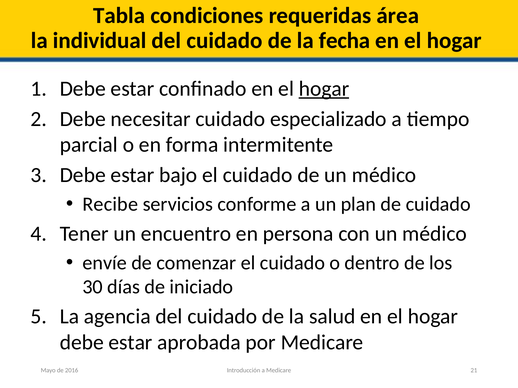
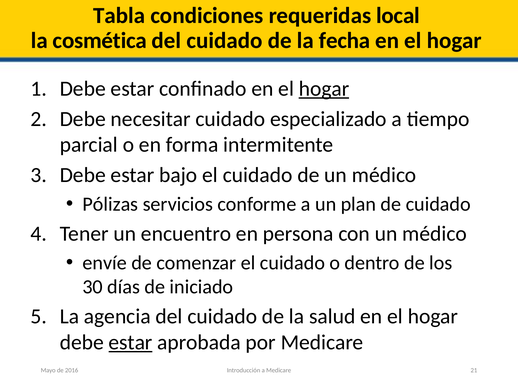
área: área -> local (398, 16)
individual: individual -> cosmética (100, 40)
Recibe: Recibe -> Pólizas (110, 204)
estar underline: none -> present (131, 343)
